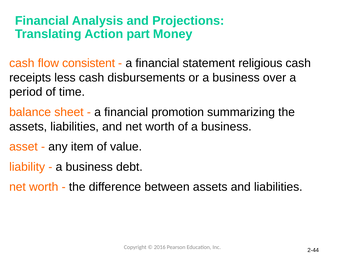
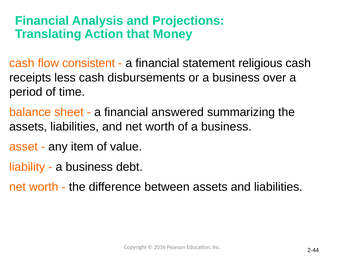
part: part -> that (138, 34)
promotion: promotion -> answered (178, 112)
